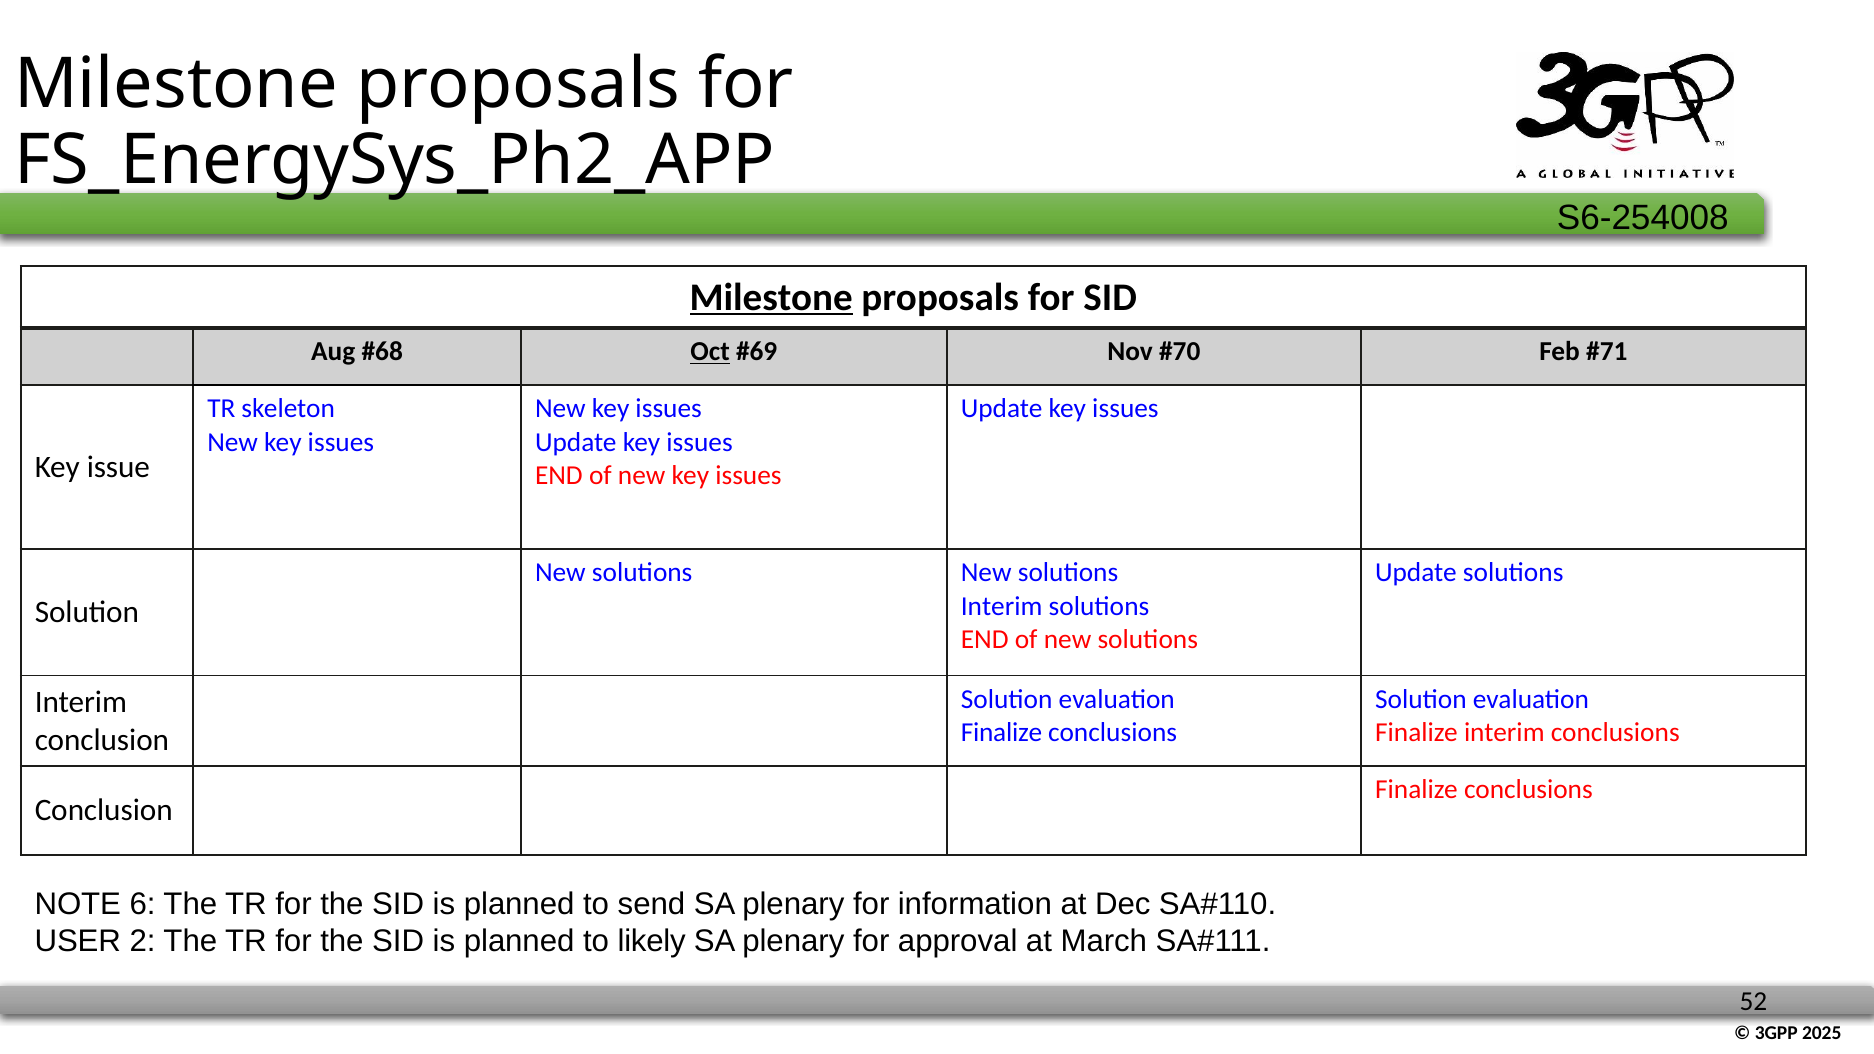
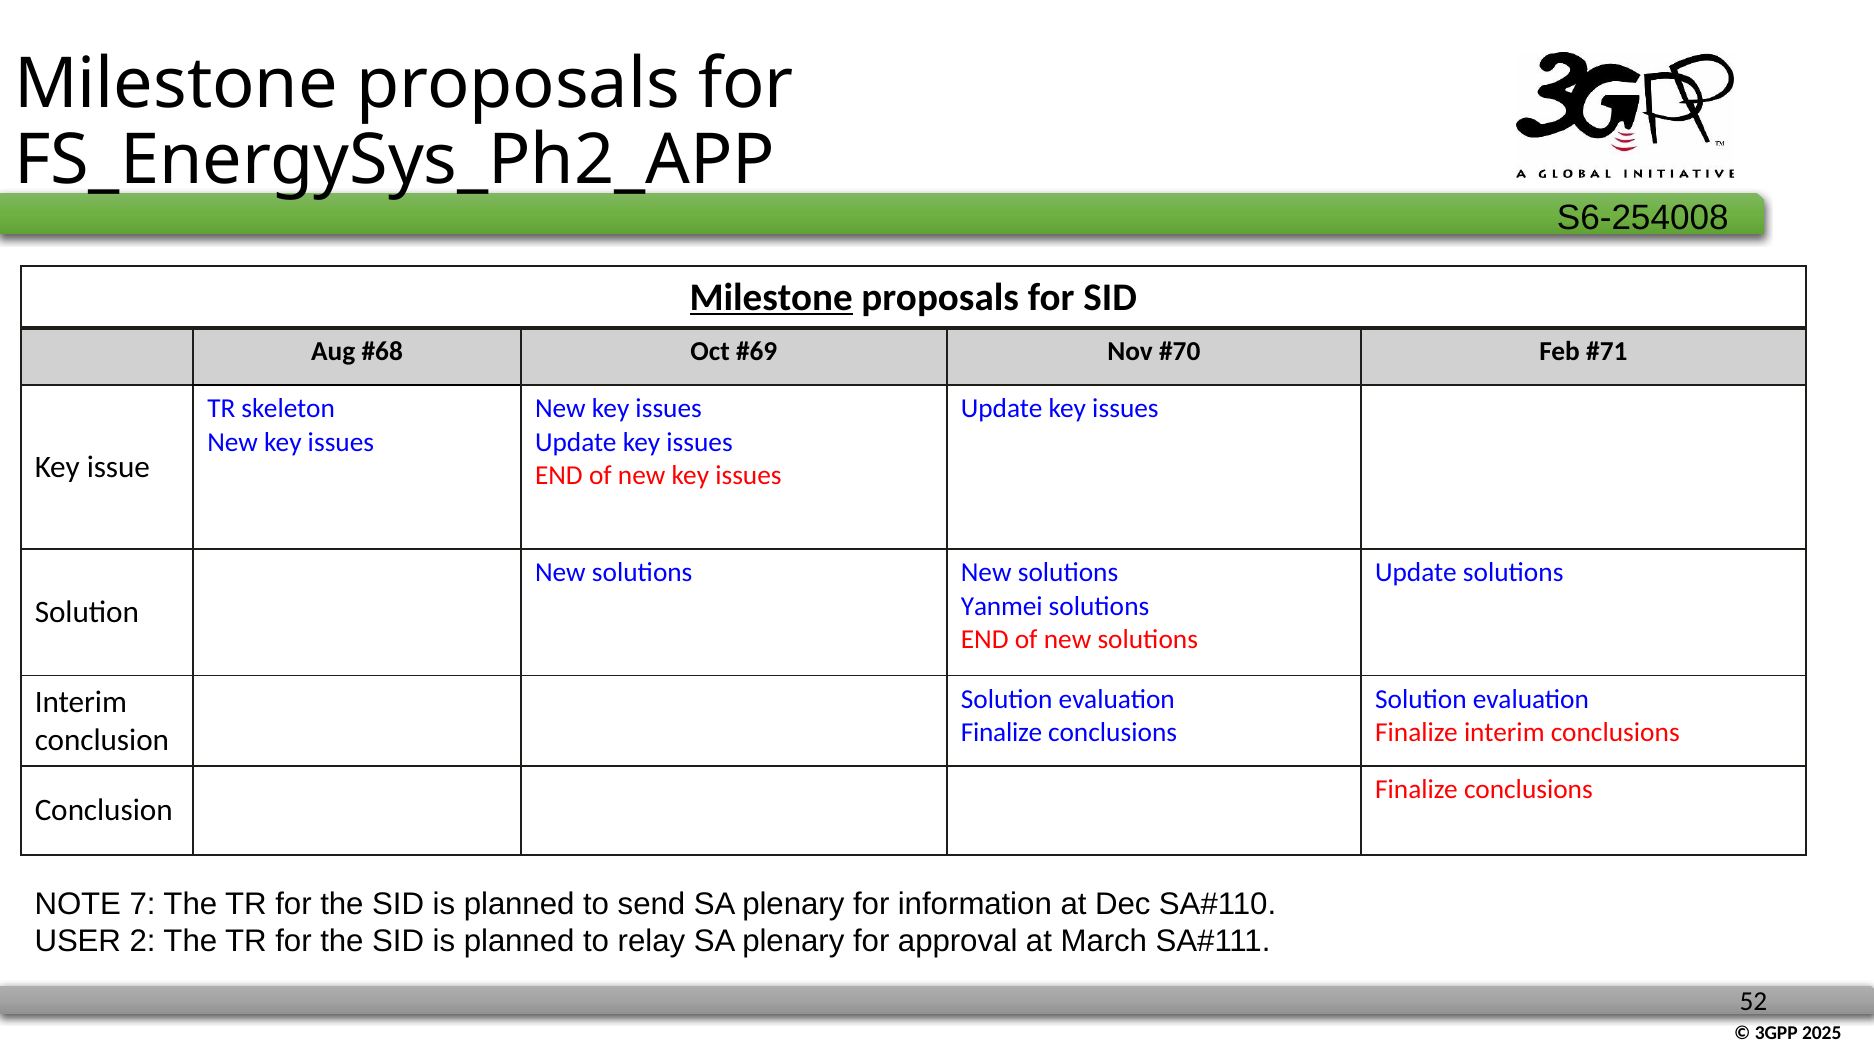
Oct underline: present -> none (710, 352)
Interim: Interim -> Yanmei (1002, 606)
6: 6 -> 7 (143, 904)
likely: likely -> relay (652, 941)
